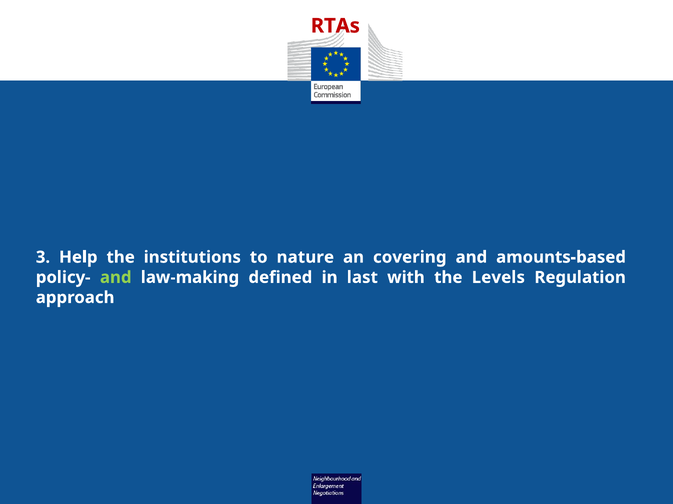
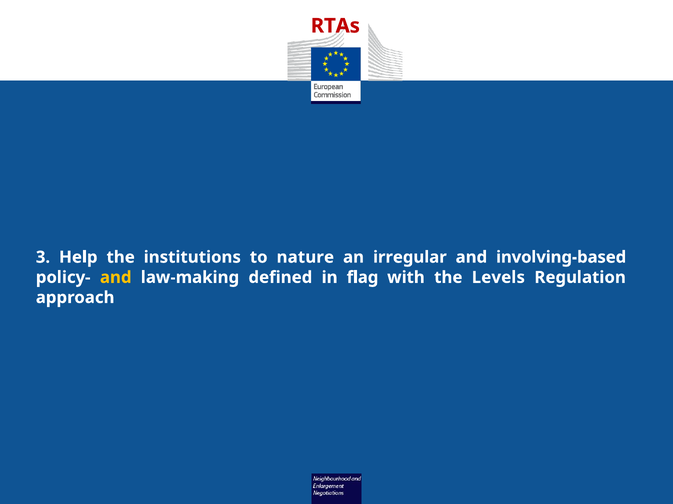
covering: covering -> irregular (410, 258)
amounts-based: amounts-based -> involving-based (561, 258)
and colour: light green -> yellow (116, 278)
last: last -> flag (363, 278)
